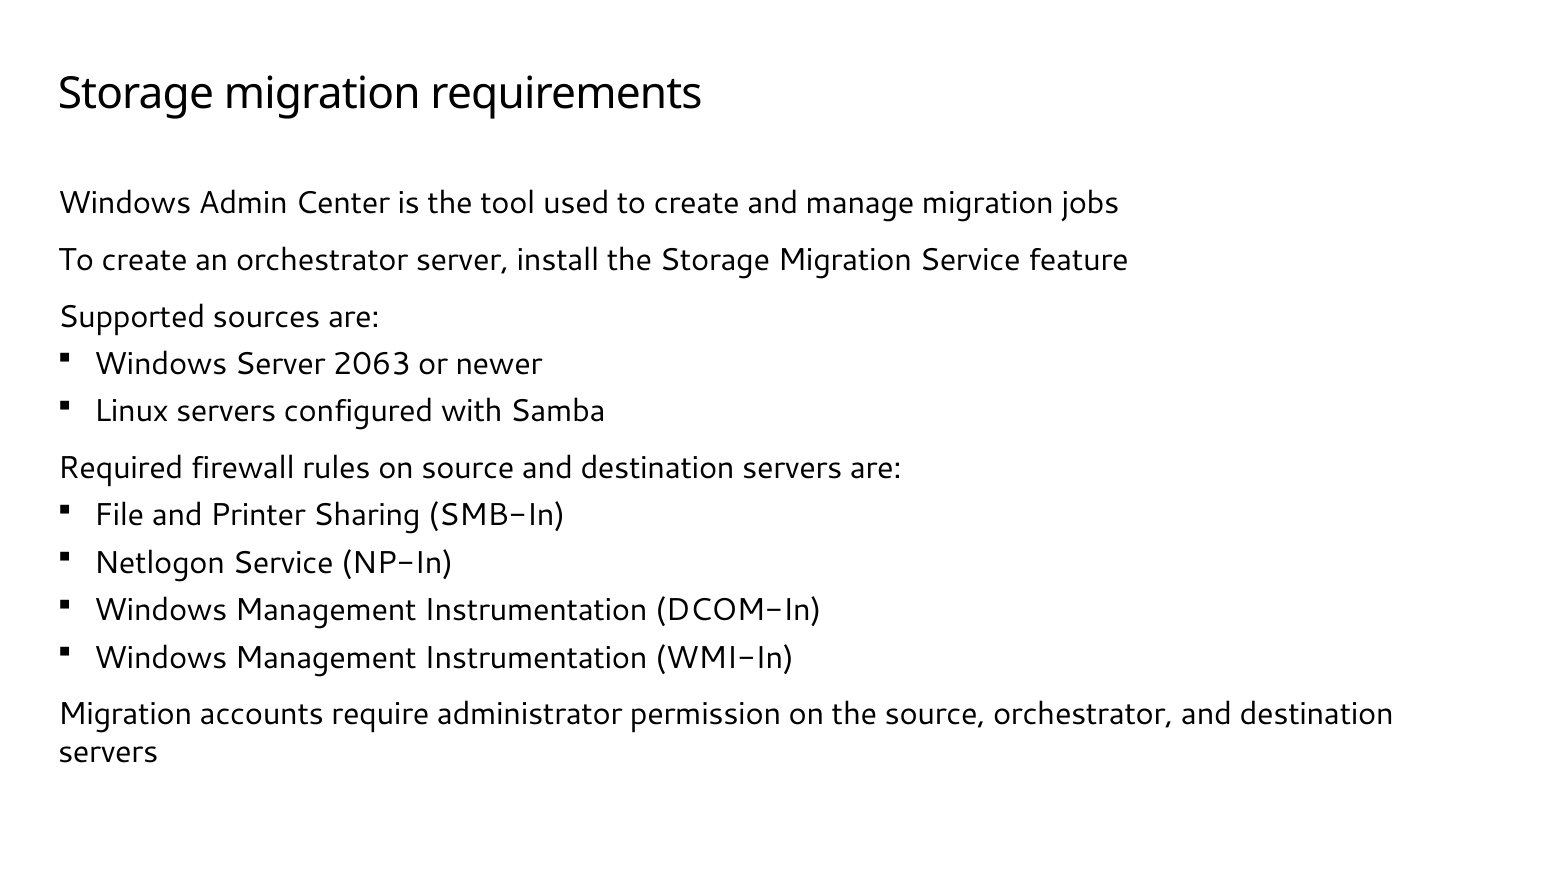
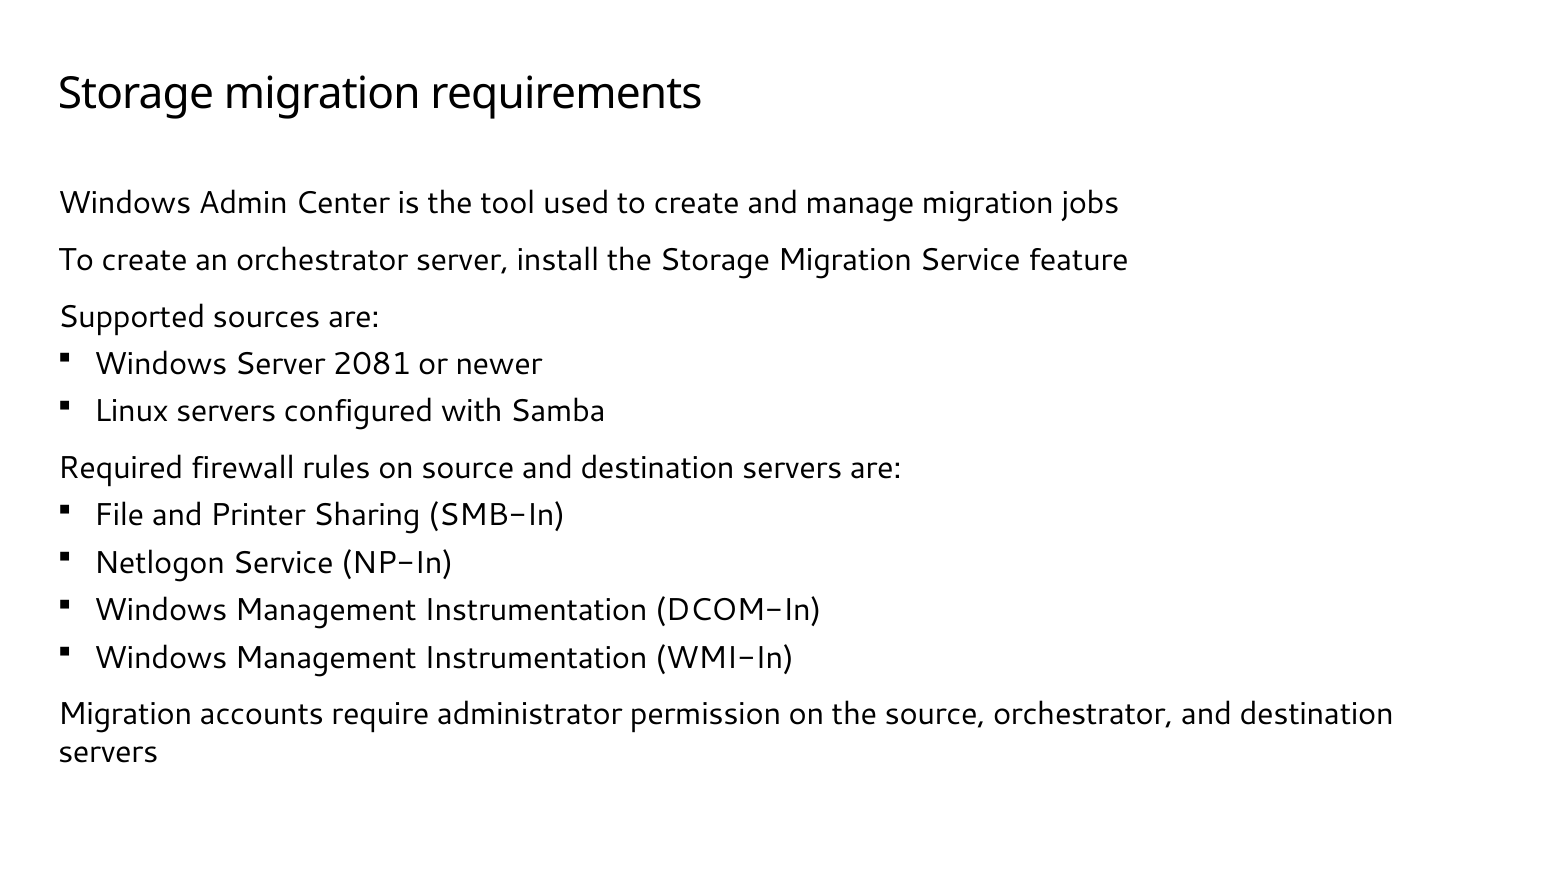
2063: 2063 -> 2081 (372, 364)
